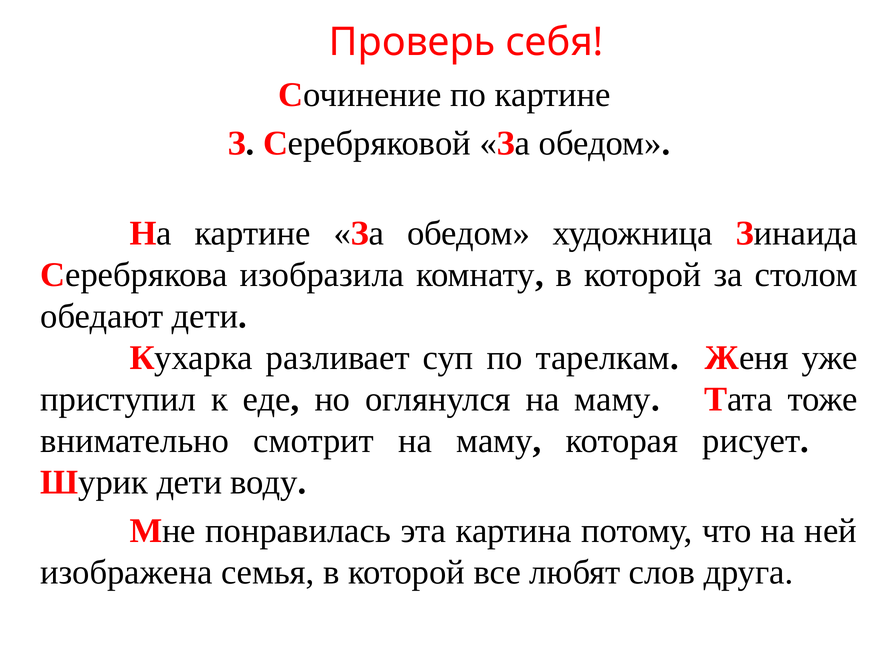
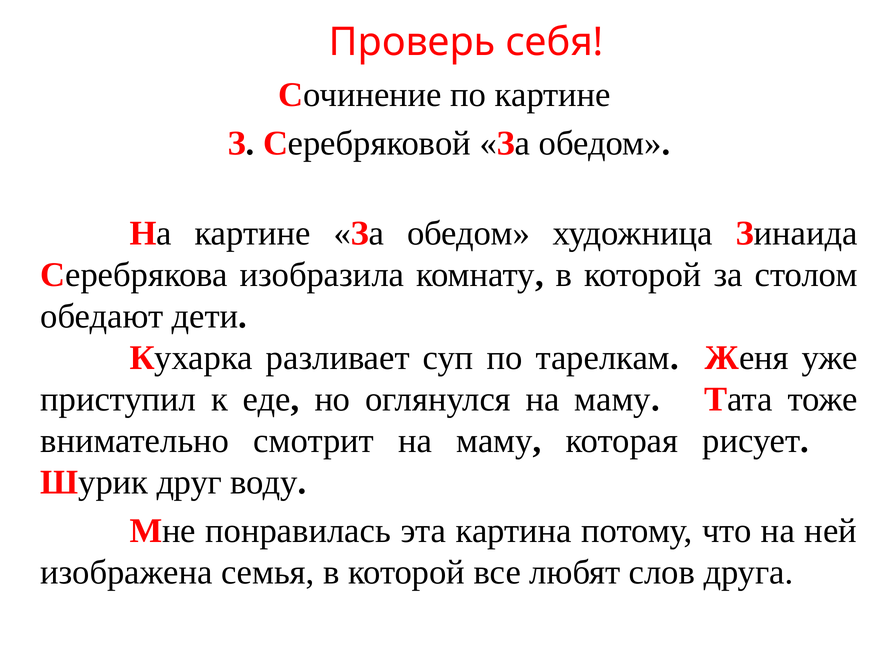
Шурик дети: дети -> друг (189, 482)
